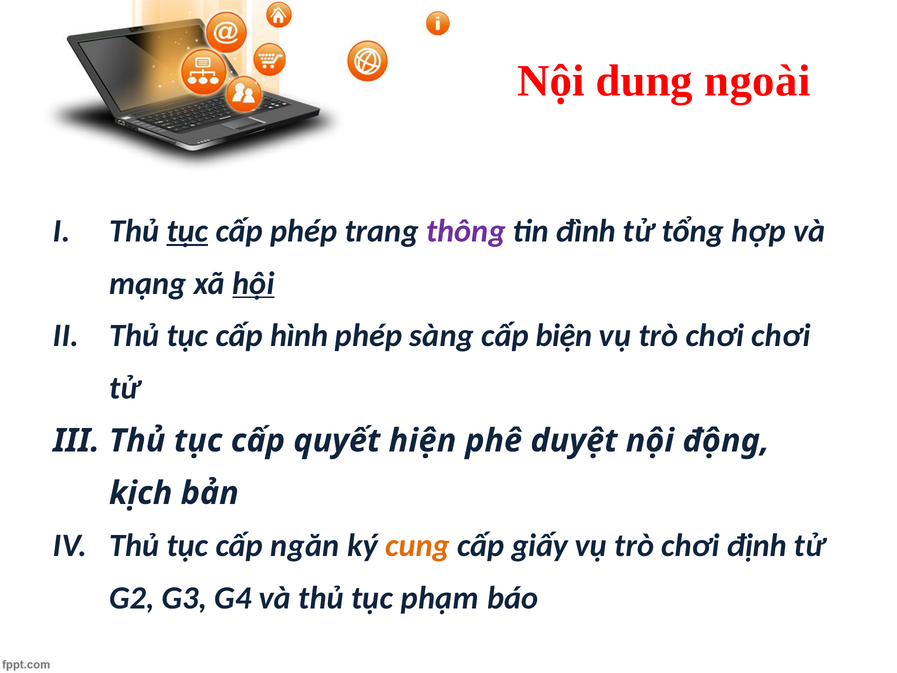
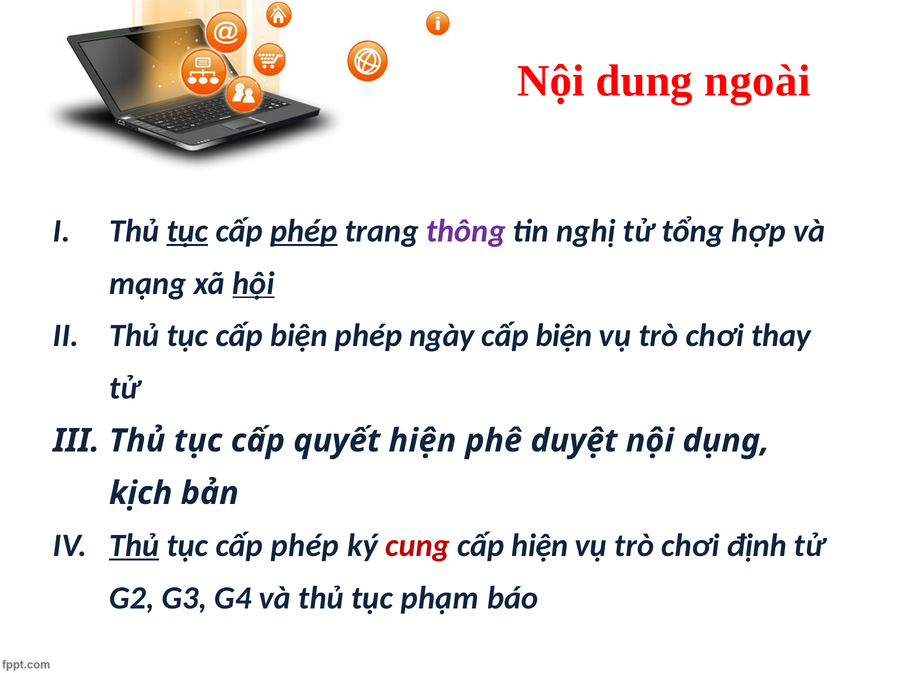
phép underline: none -> present (304, 231)
đình: đình -> nghị (586, 231)
tục cấp hình: hình -> biện (299, 336)
sàng: sàng -> ngày (442, 336)
chơi chơi: chơi -> thay (781, 336)
động: động -> dụng (726, 441)
Thủ underline: none -> present (134, 545)
ngăn: ngăn -> phép (305, 545)
cung colour: orange -> red (418, 545)
cấp giấy: giấy -> hiện (540, 545)
